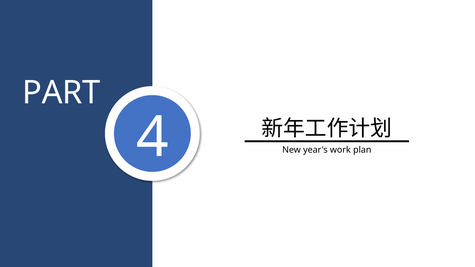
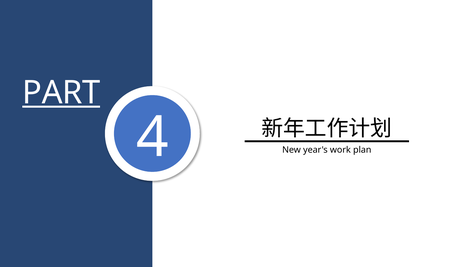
PART underline: none -> present (61, 93)
